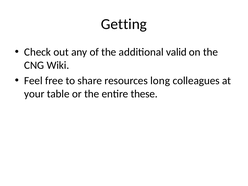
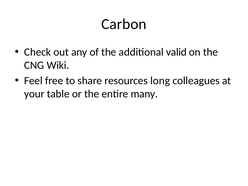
Getting: Getting -> Carbon (124, 24)
these: these -> many (144, 94)
